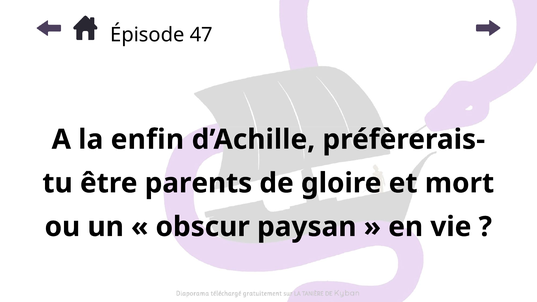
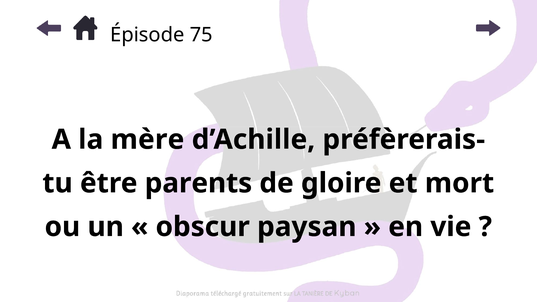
47: 47 -> 75 (201, 35)
enfin: enfin -> mère (147, 140)
